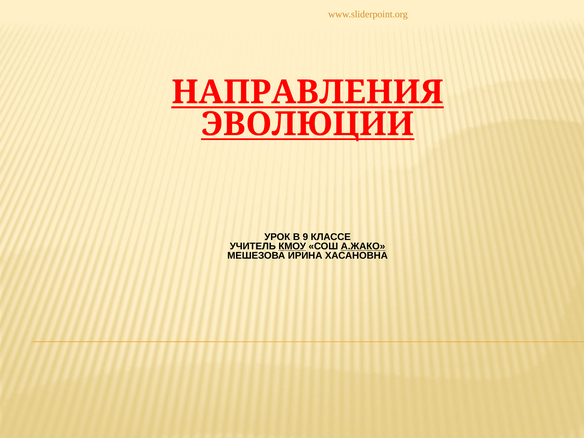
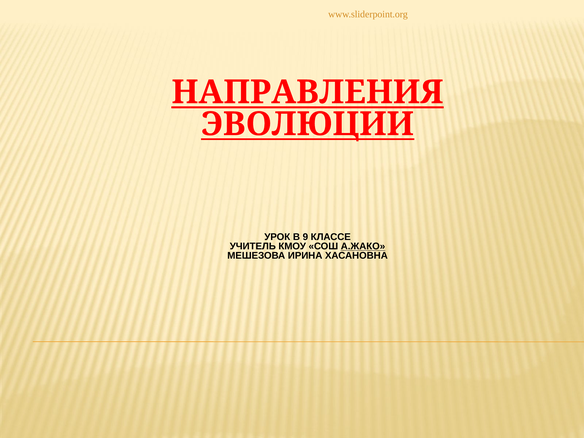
КМОУ underline: present -> none (292, 246)
